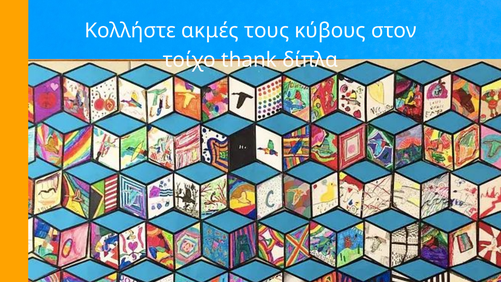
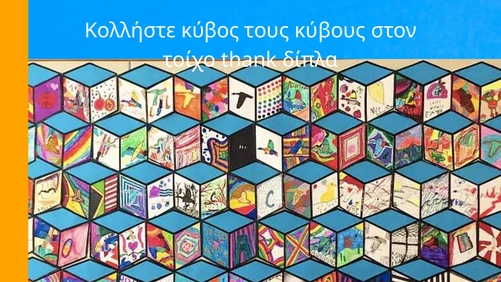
ακμές: ακμές -> κύβος (210, 31)
